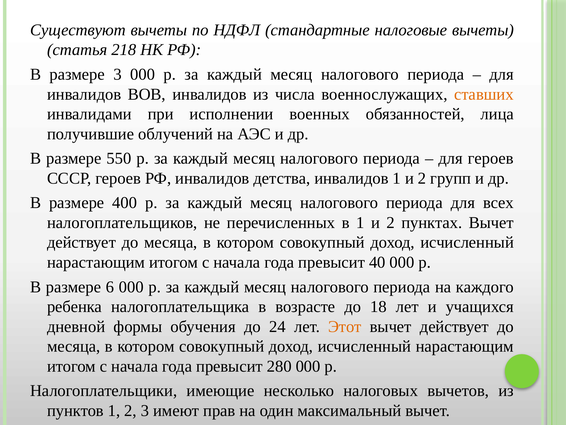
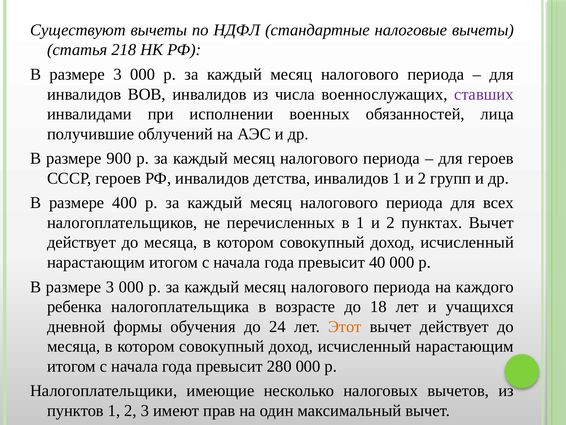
ставших colour: orange -> purple (484, 94)
550: 550 -> 900 (119, 158)
6: 6 -> 3 (110, 287)
